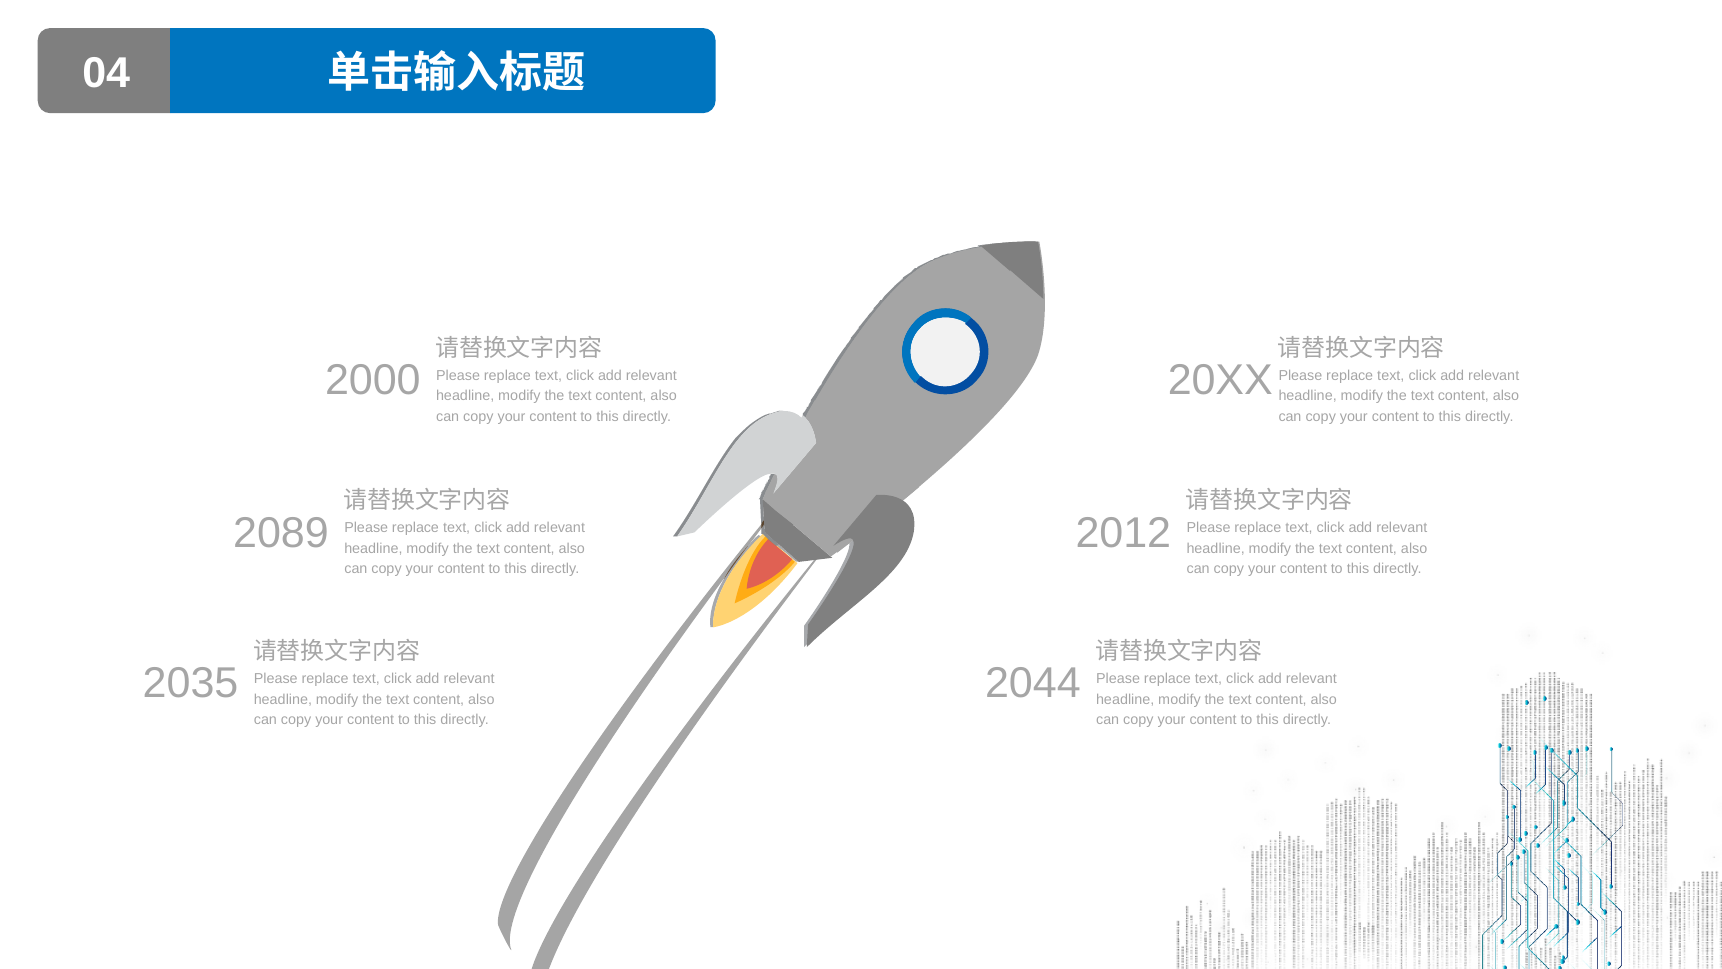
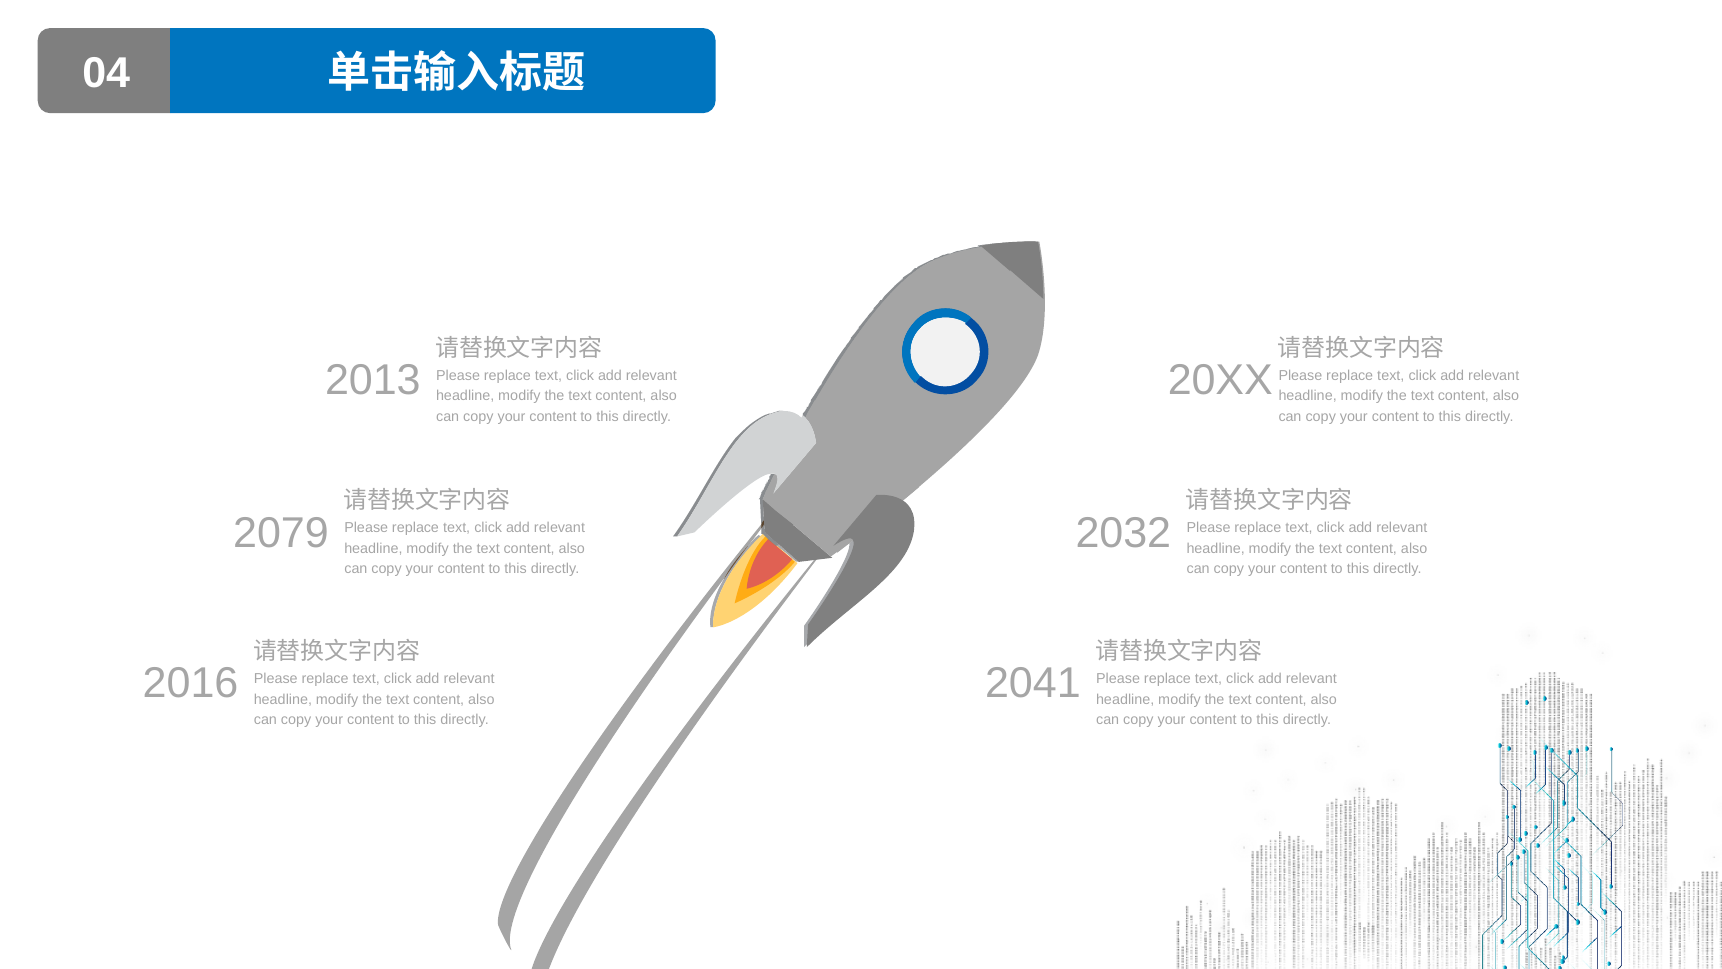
2000: 2000 -> 2013 (373, 380)
2089: 2089 -> 2079 (281, 533)
2012: 2012 -> 2032 (1123, 533)
2035: 2035 -> 2016 (191, 683)
2044: 2044 -> 2041 (1033, 683)
